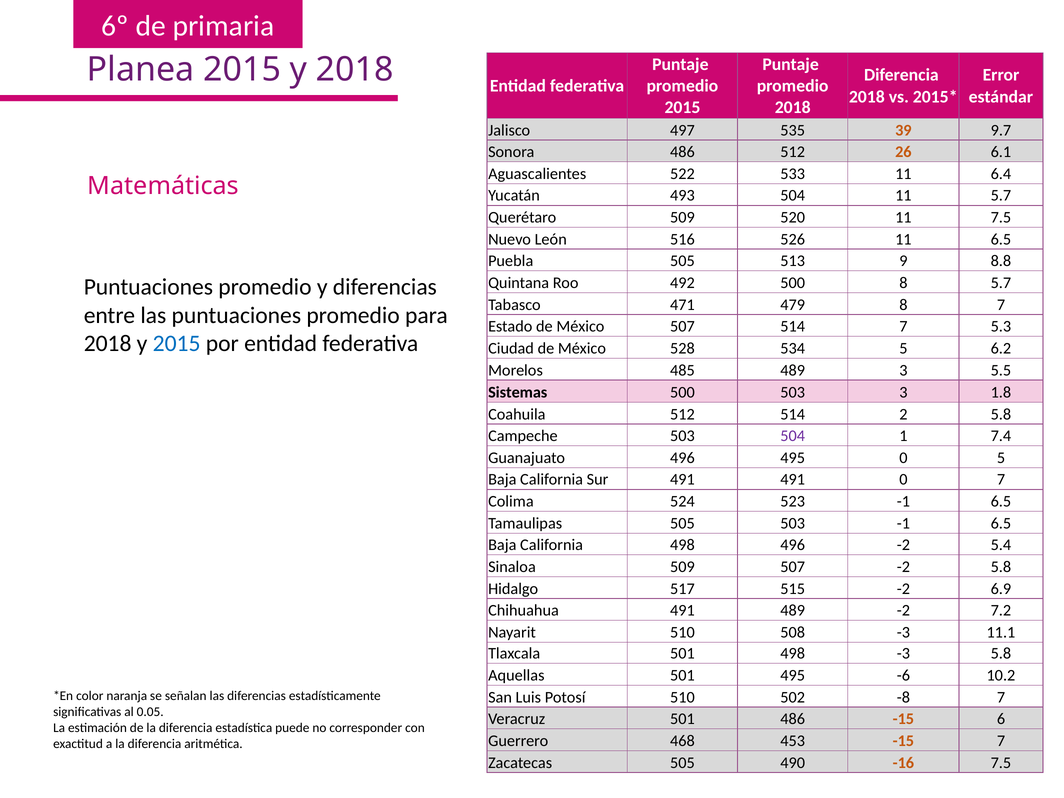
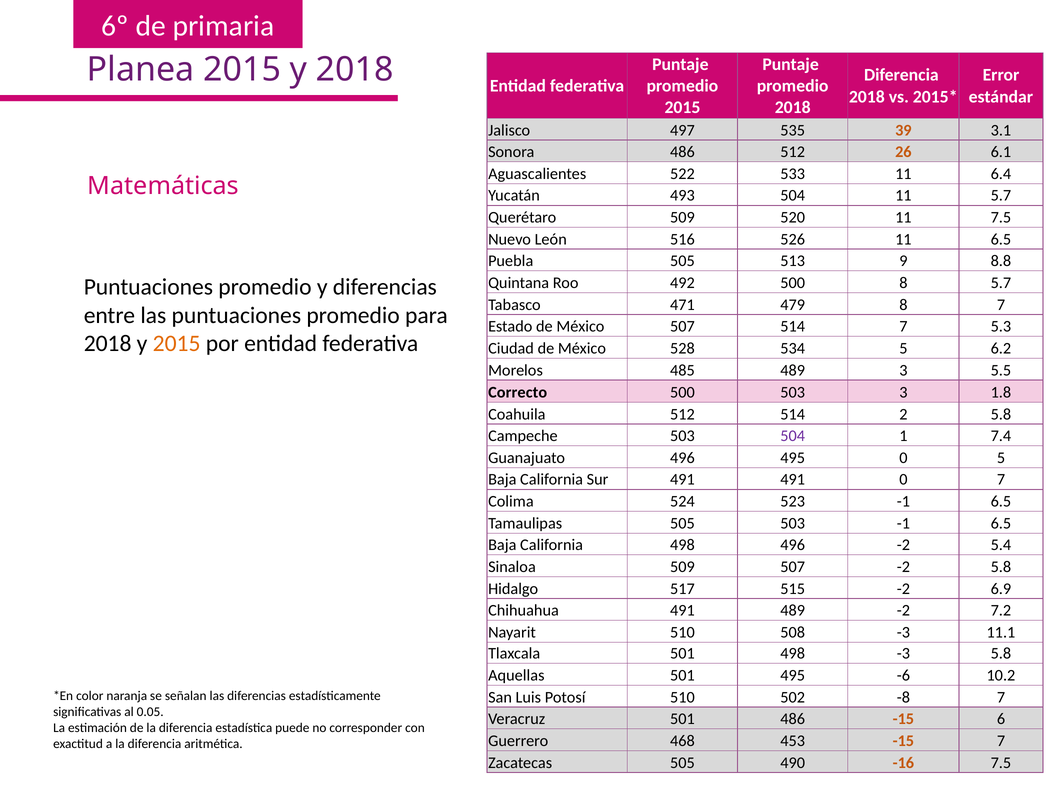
9.7: 9.7 -> 3.1 (1001, 130)
2015 colour: blue -> orange (177, 344)
Sistemas: Sistemas -> Correcto (518, 392)
